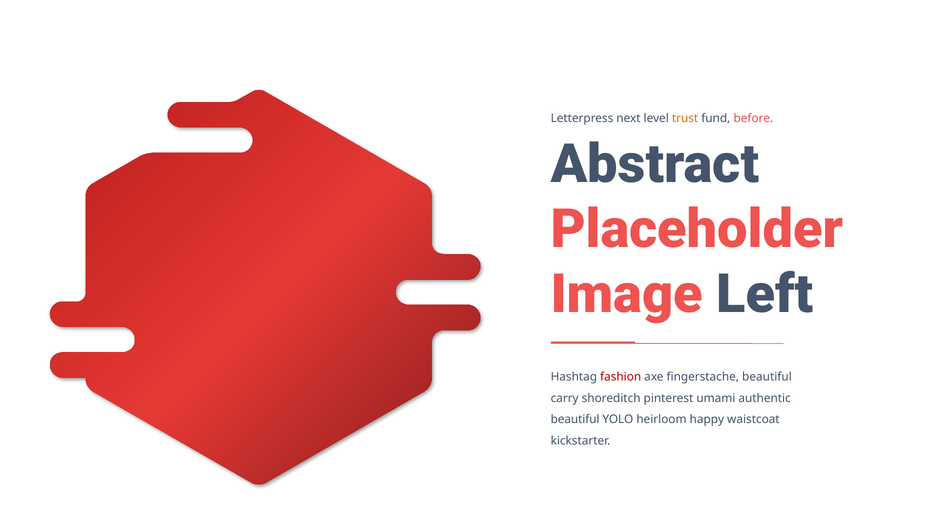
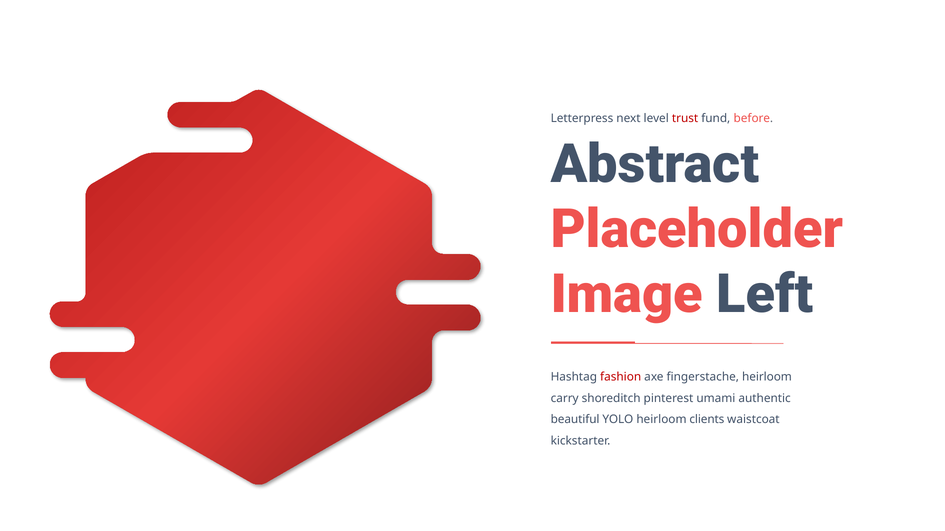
trust colour: orange -> red (685, 118)
fingerstache beautiful: beautiful -> heirloom (767, 377)
happy: happy -> clients (707, 420)
